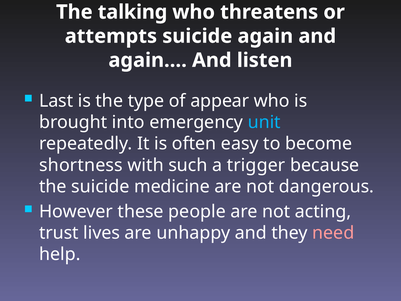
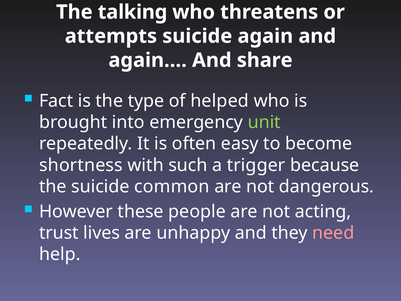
listen: listen -> share (265, 60)
Last: Last -> Fact (56, 101)
appear: appear -> helped (220, 101)
unit colour: light blue -> light green (264, 122)
medicine: medicine -> common (172, 186)
